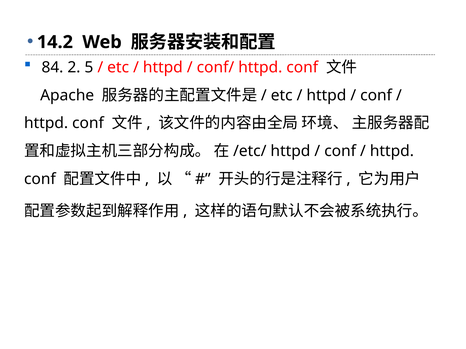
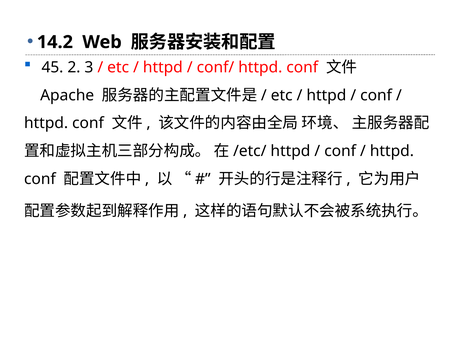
84: 84 -> 45 (52, 67)
5: 5 -> 3 (89, 67)
